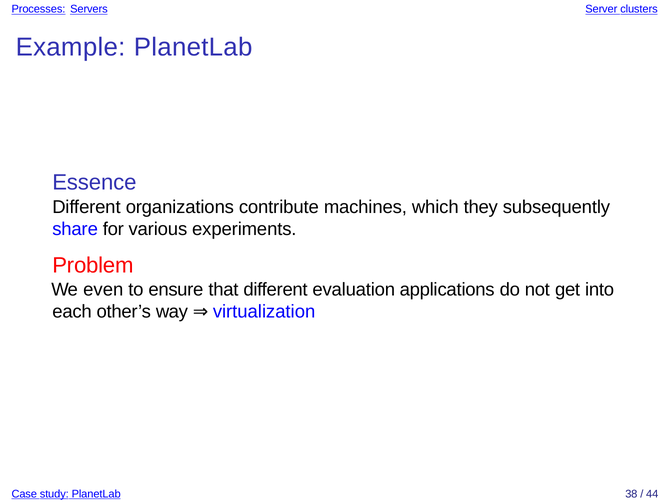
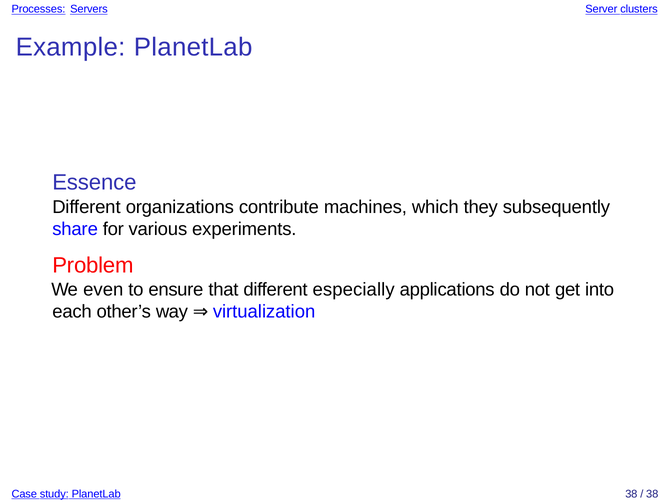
evaluation: evaluation -> especially (354, 289)
44: 44 -> 38 (652, 494)
